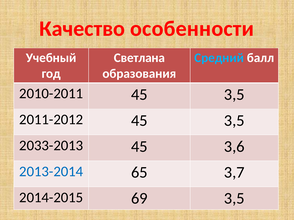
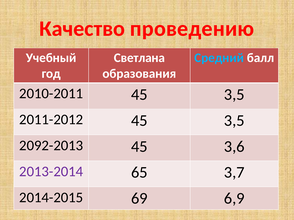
особенности: особенности -> проведению (192, 29)
2033-2013: 2033-2013 -> 2092-2013 (51, 146)
2013-2014 colour: blue -> purple (51, 172)
69 3,5: 3,5 -> 6,9 (234, 199)
